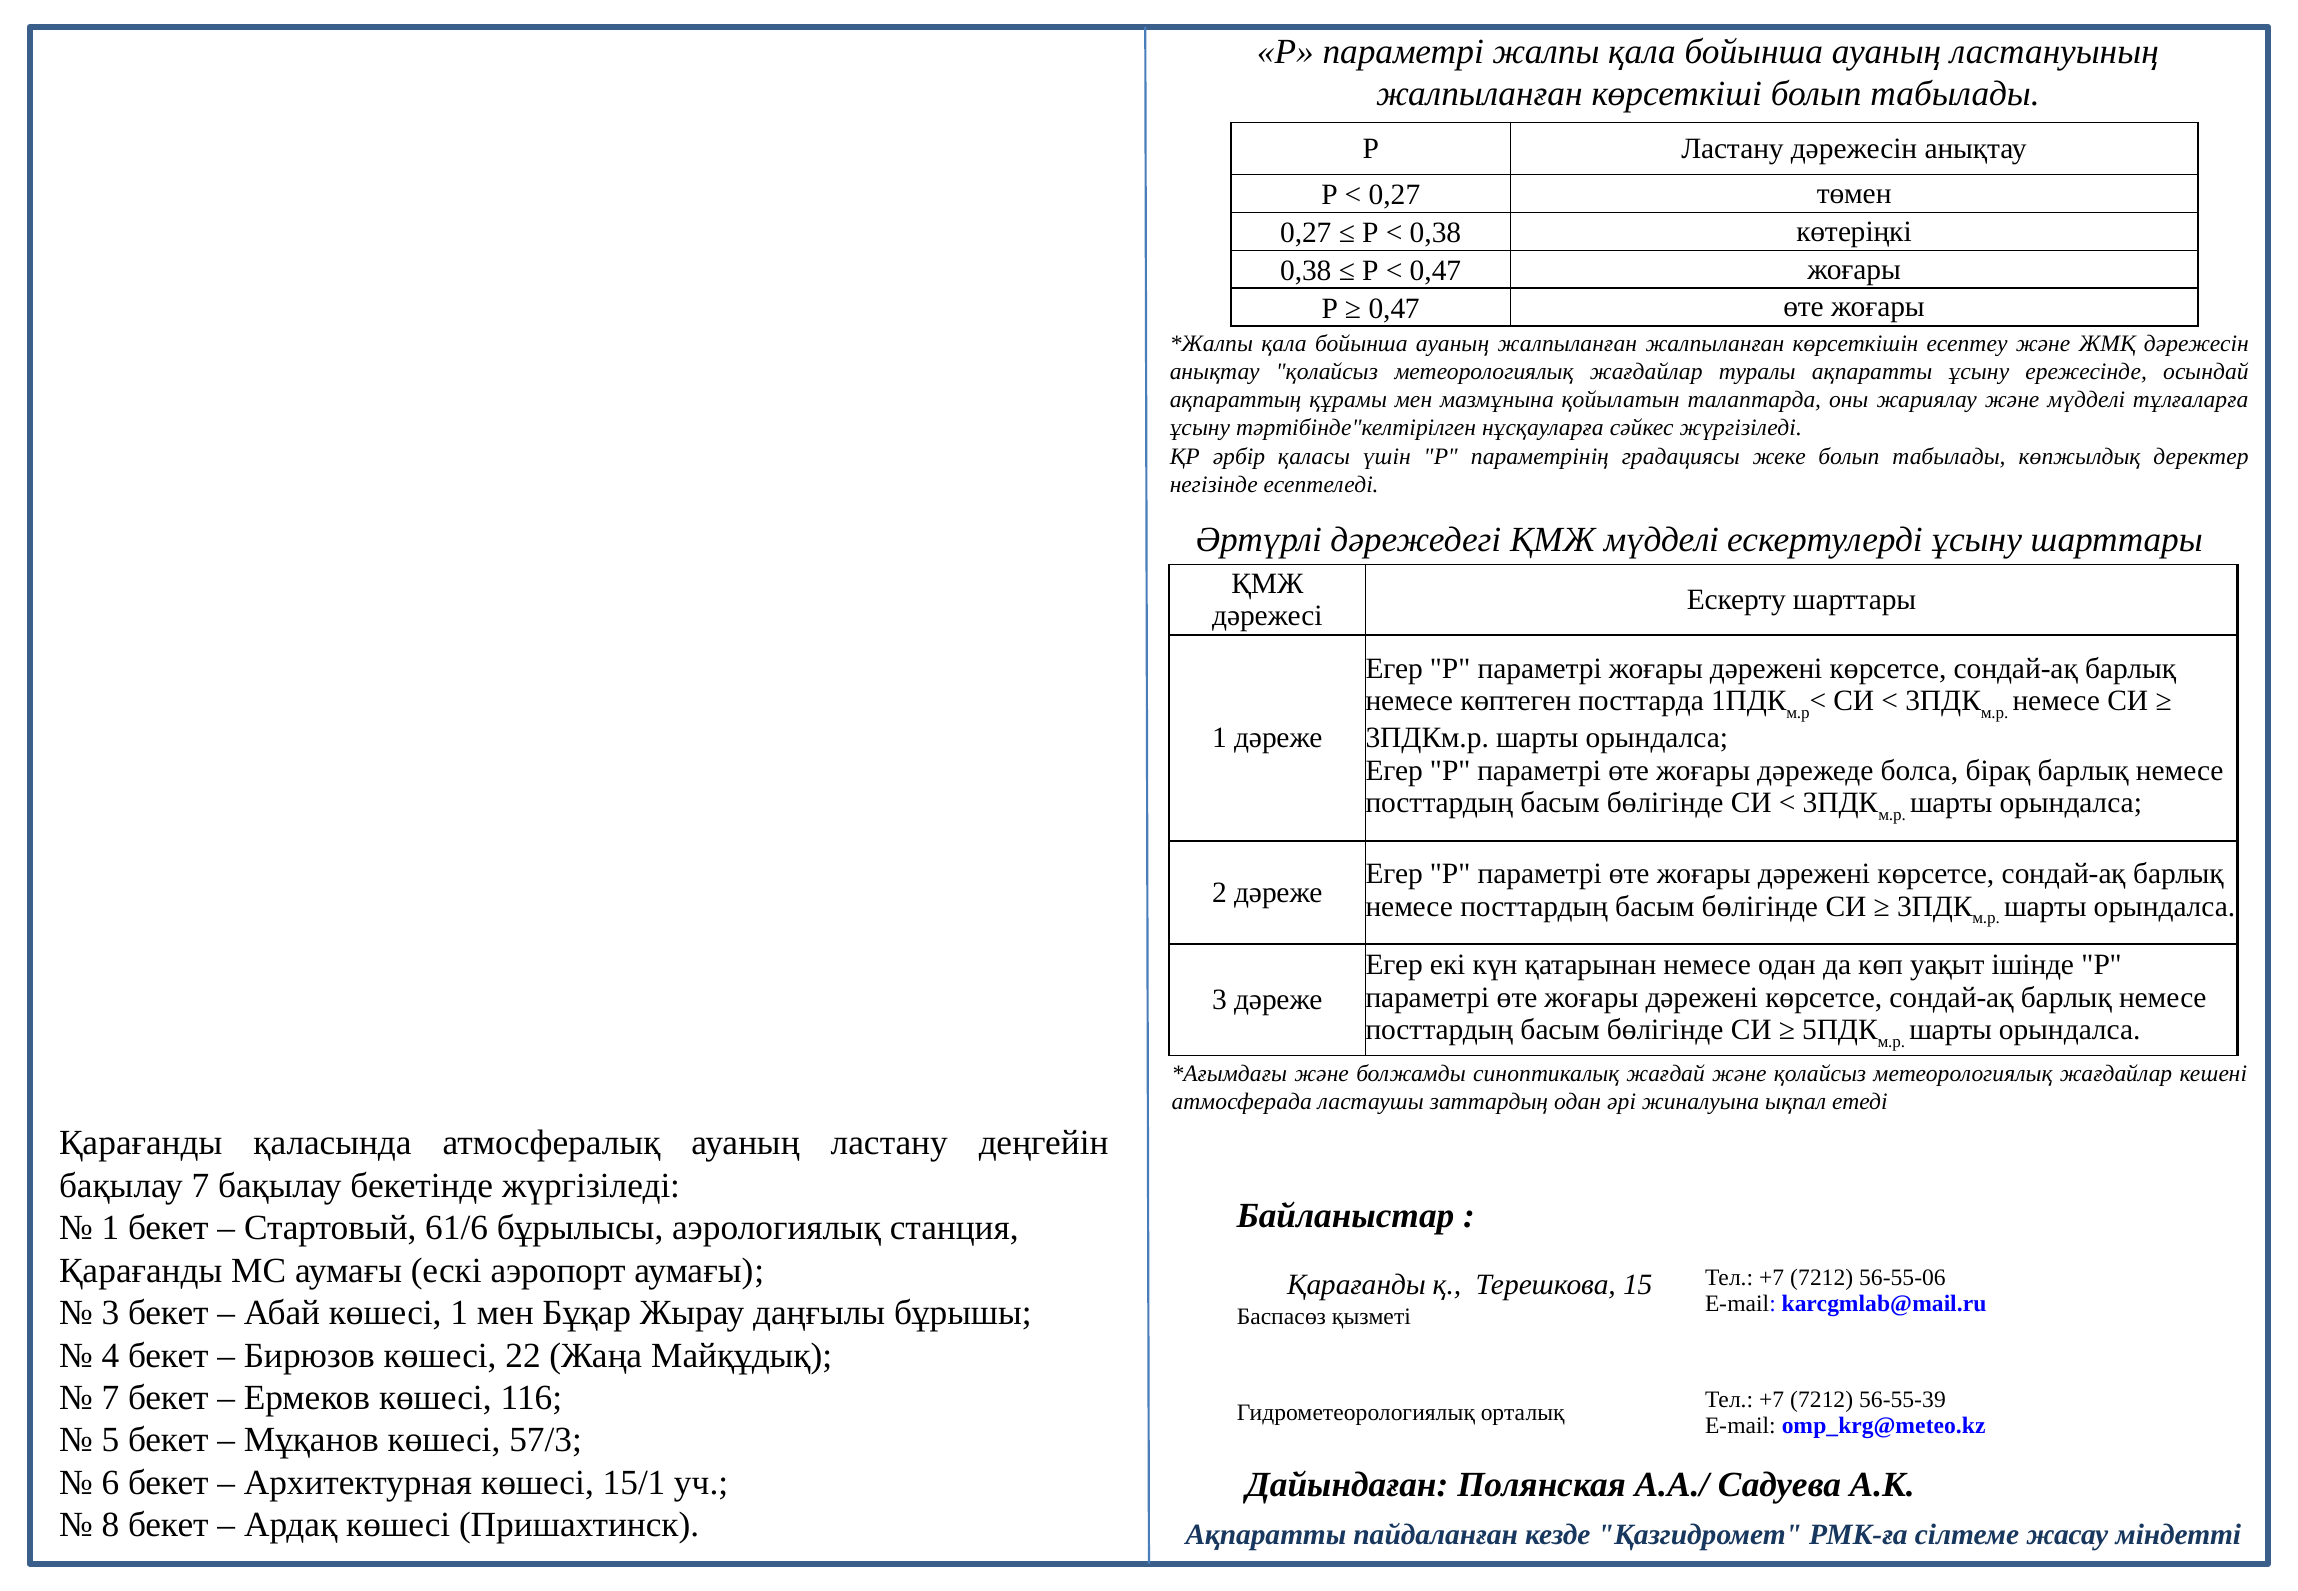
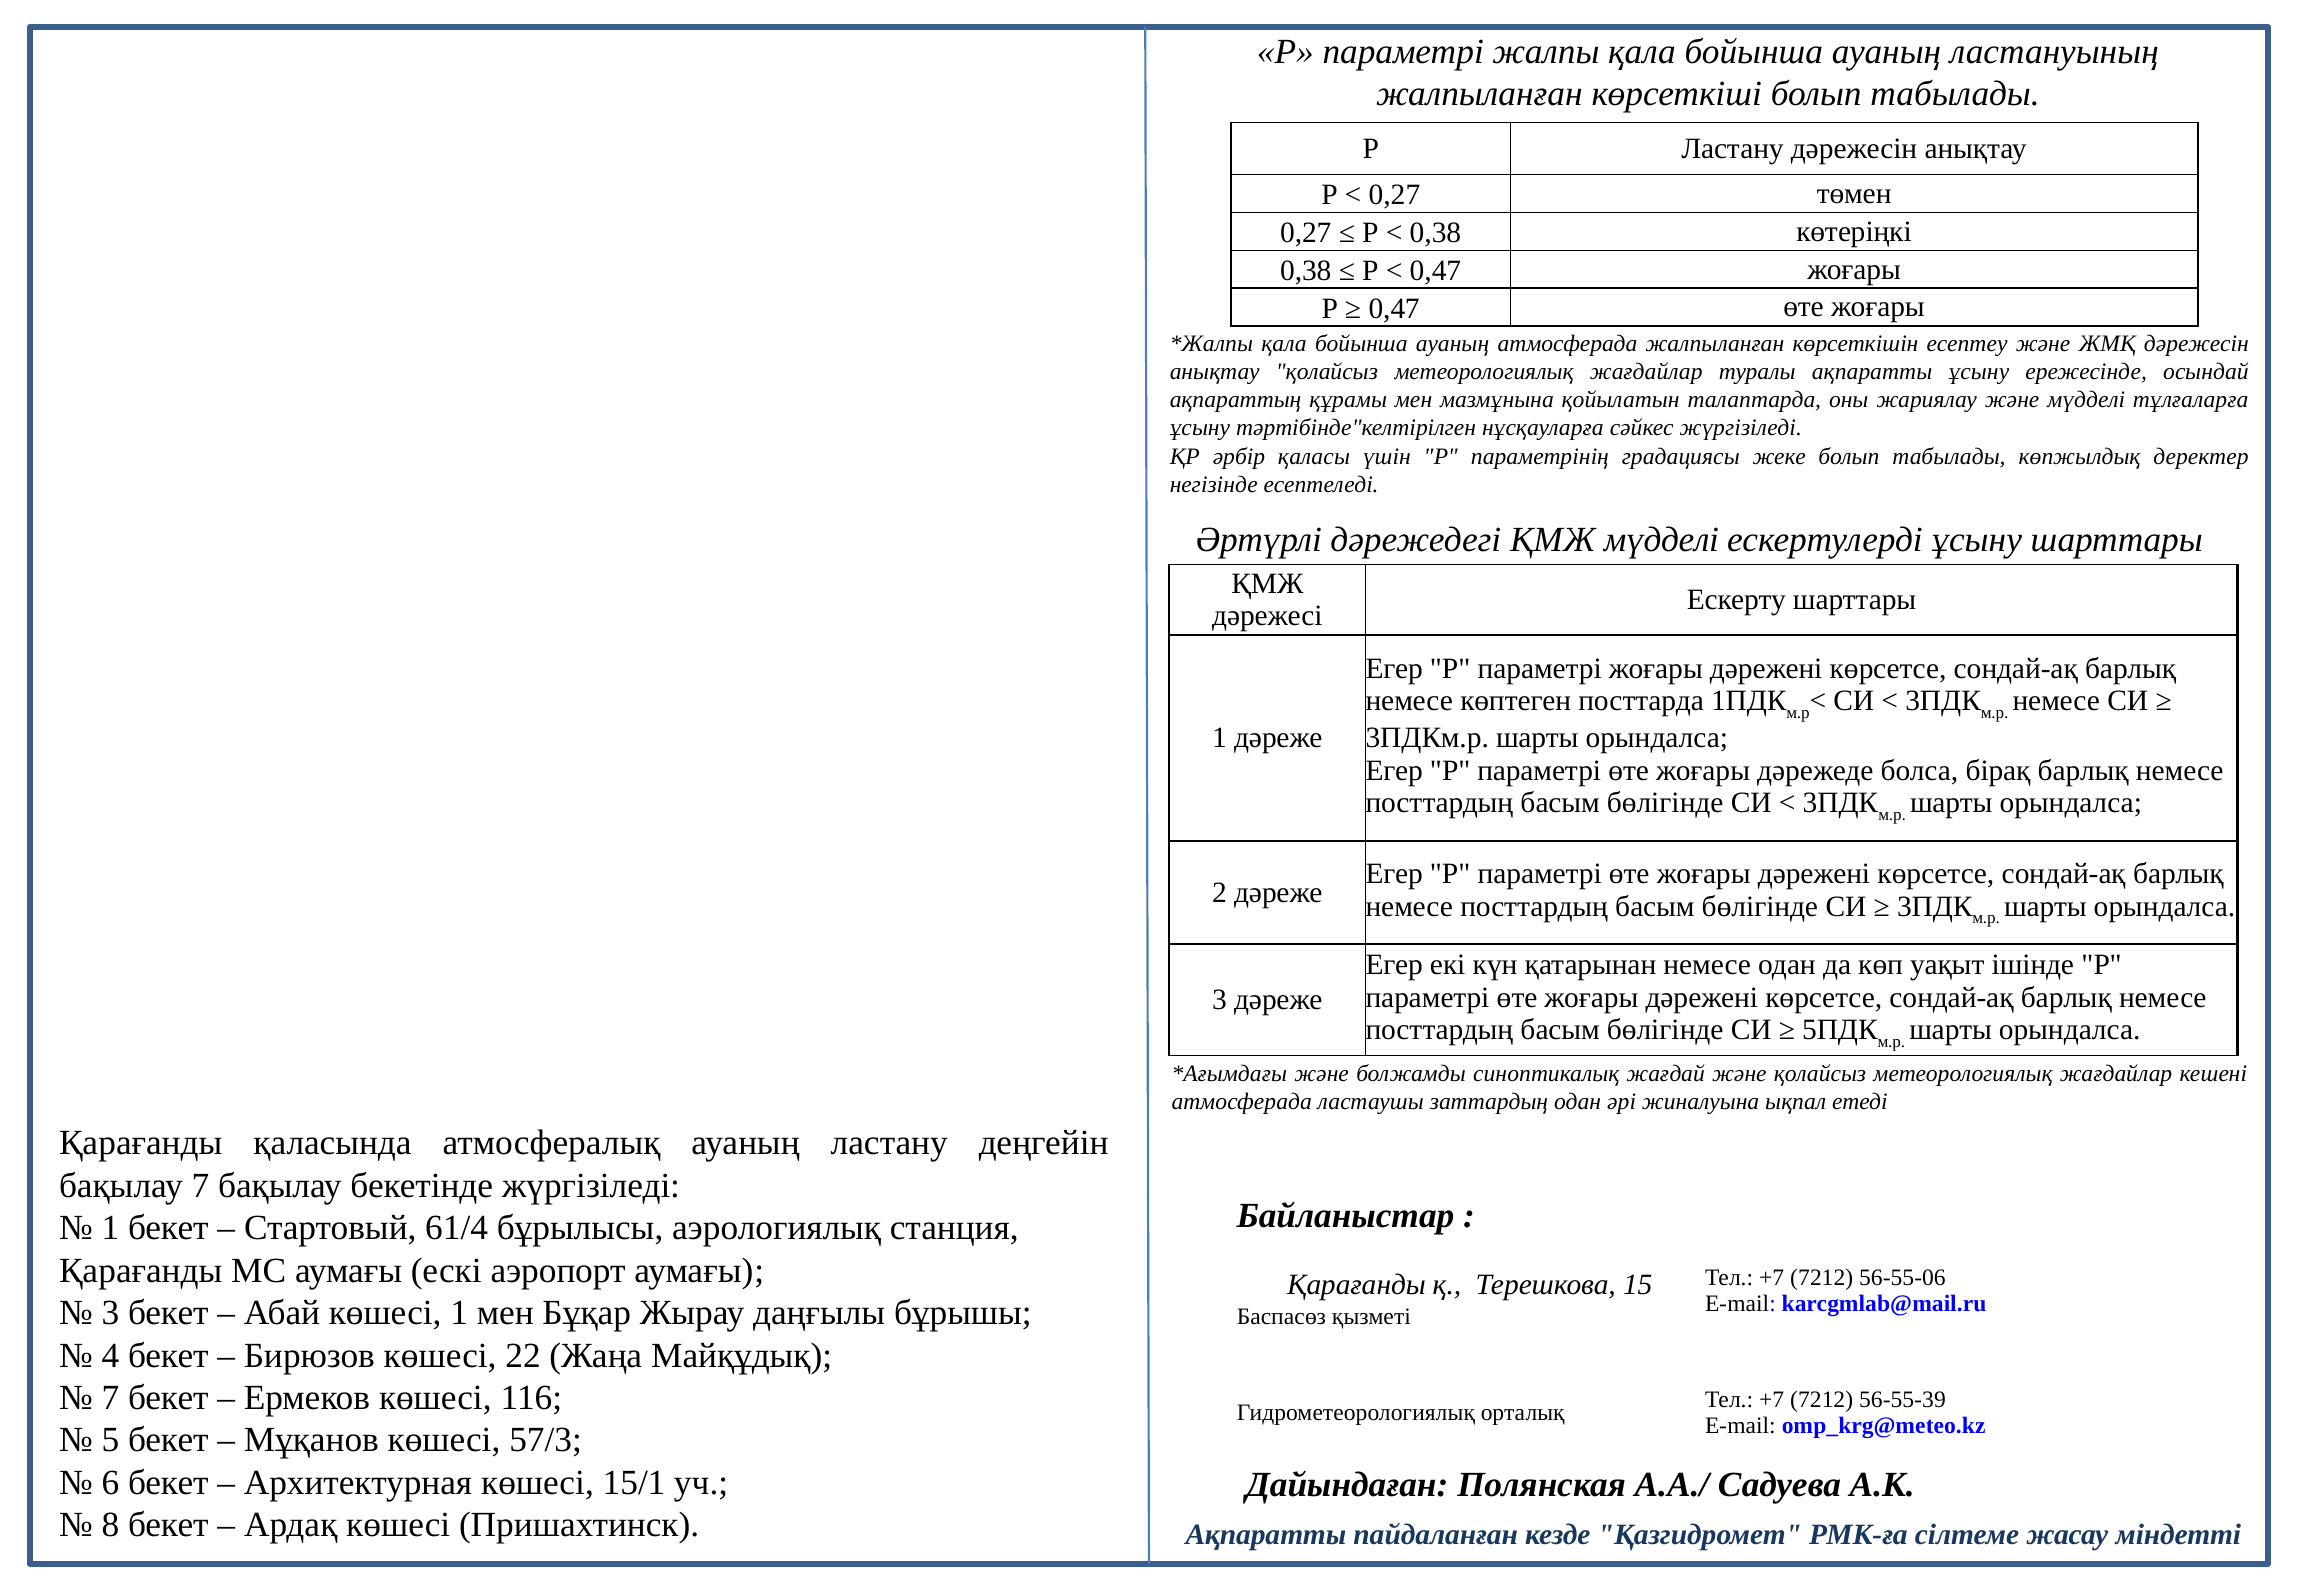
ауаның жалпыланған: жалпыланған -> атмосферада (1568, 343)
61/6: 61/6 -> 61/4 (457, 1228)
